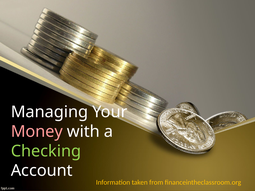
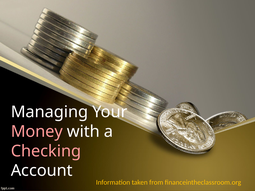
Checking colour: light green -> pink (46, 151)
